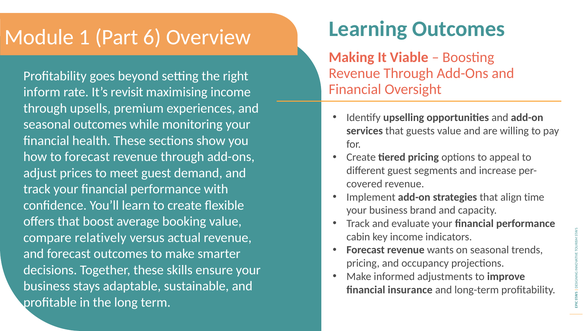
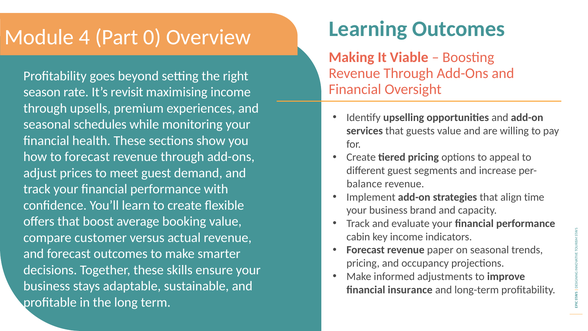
1: 1 -> 4 (84, 37)
6: 6 -> 0 (152, 37)
inform: inform -> season (42, 92)
seasonal outcomes: outcomes -> schedules (100, 124)
covered: covered -> balance (364, 184)
relatively: relatively -> customer (101, 237)
wants: wants -> paper (440, 250)
